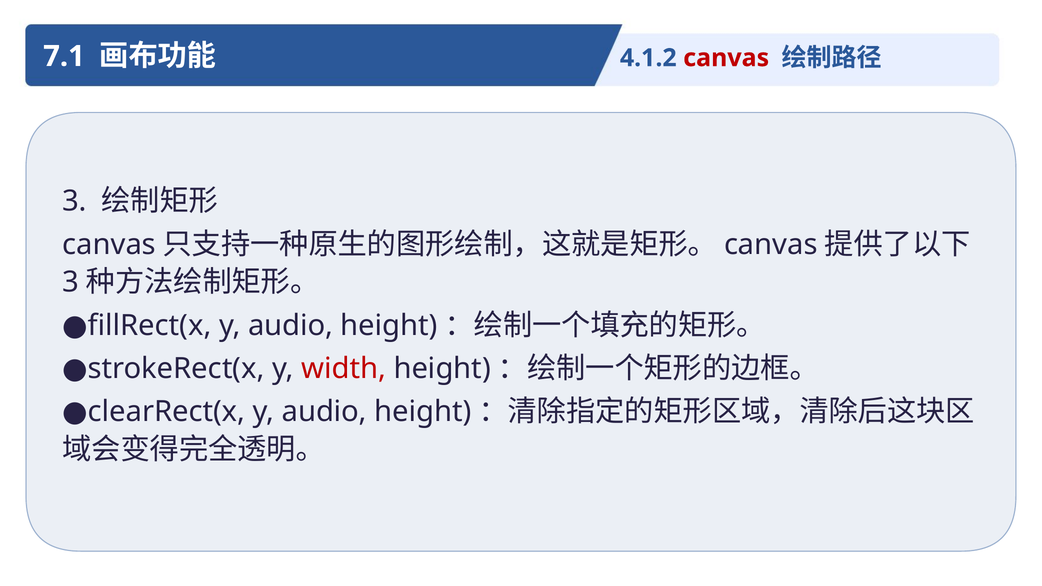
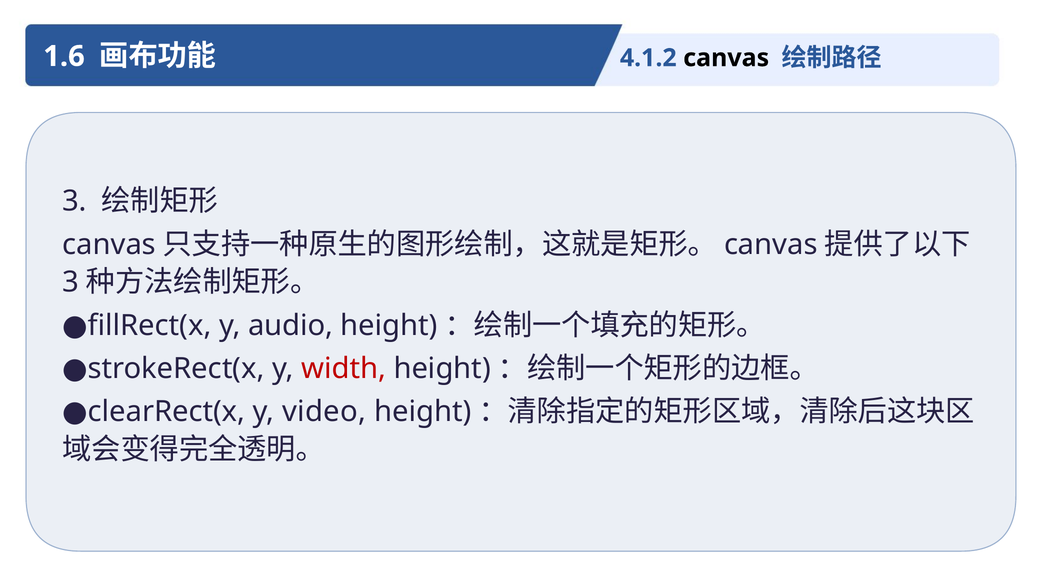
7.1: 7.1 -> 1.6 (64, 56)
canvas colour: red -> black (726, 58)
audio: audio -> video (324, 412)
